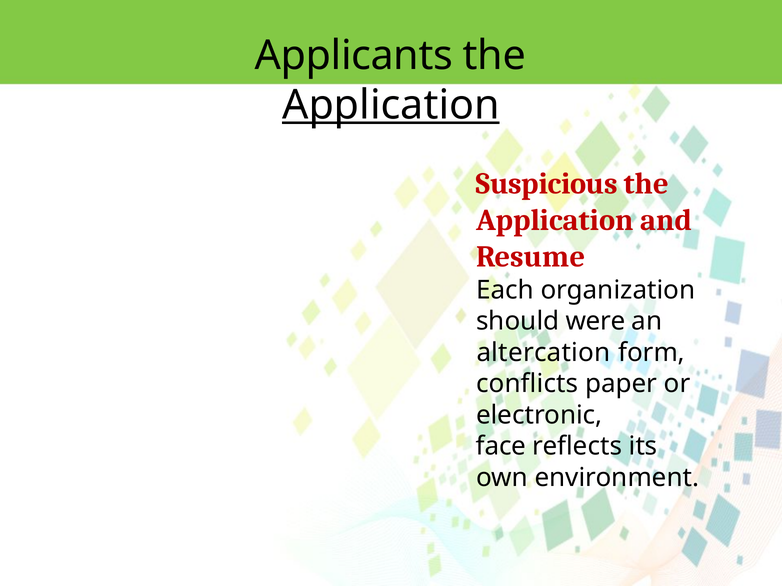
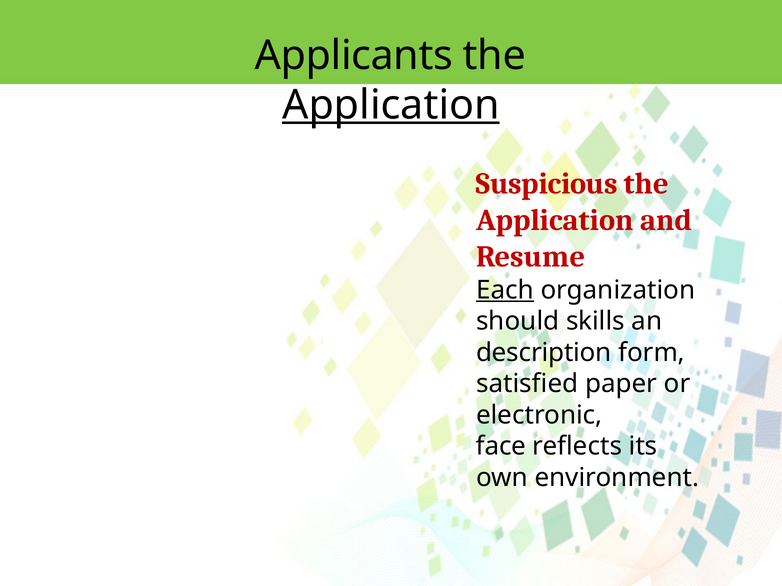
Each underline: none -> present (505, 290)
were: were -> skills (595, 322)
altercation: altercation -> description (544, 353)
conflicts: conflicts -> satisfied (527, 384)
